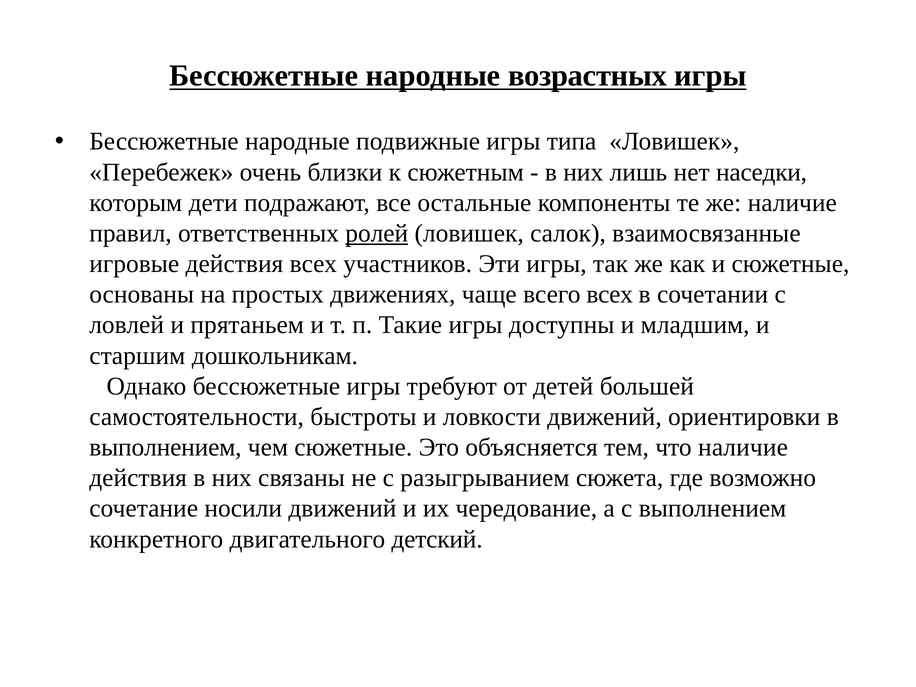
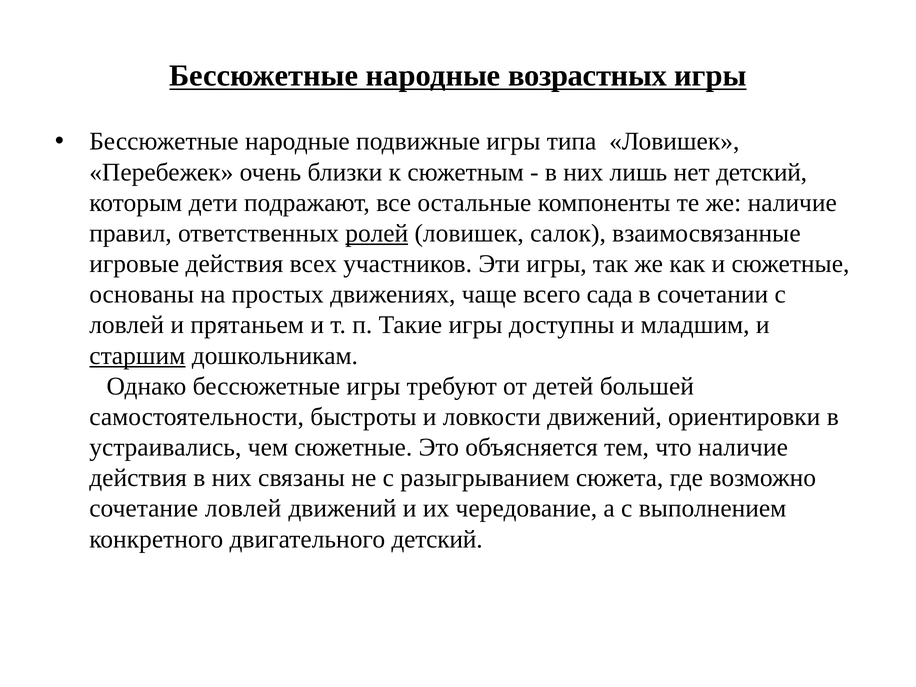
нет наседки: наседки -> детский (762, 172)
всего всех: всех -> сада (610, 294)
старшим underline: none -> present (137, 356)
выполнением: выполнением -> устраивались (165, 447)
сочетание носили: носили -> ловлей (243, 509)
